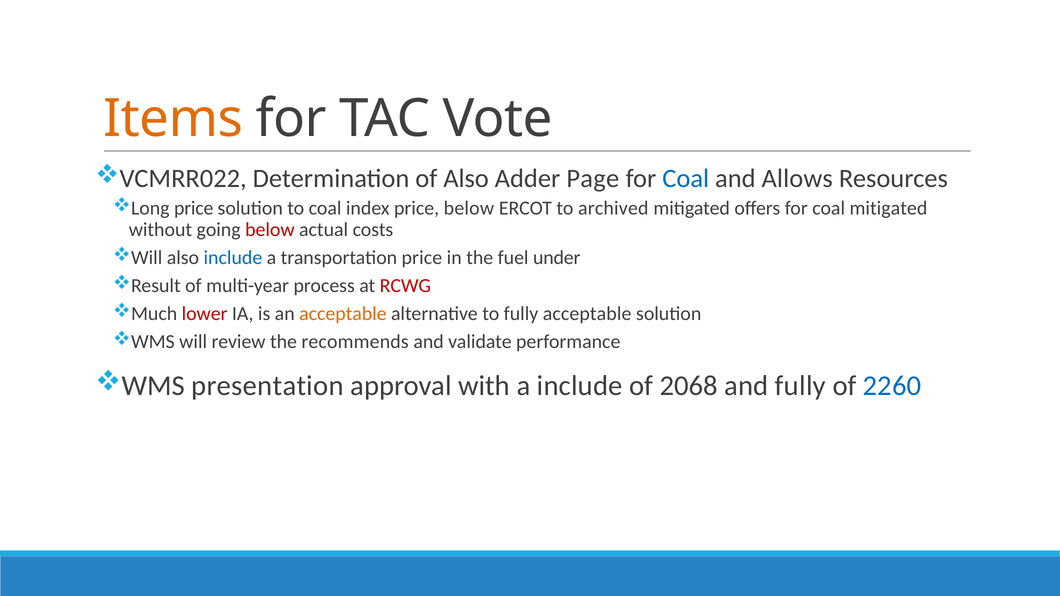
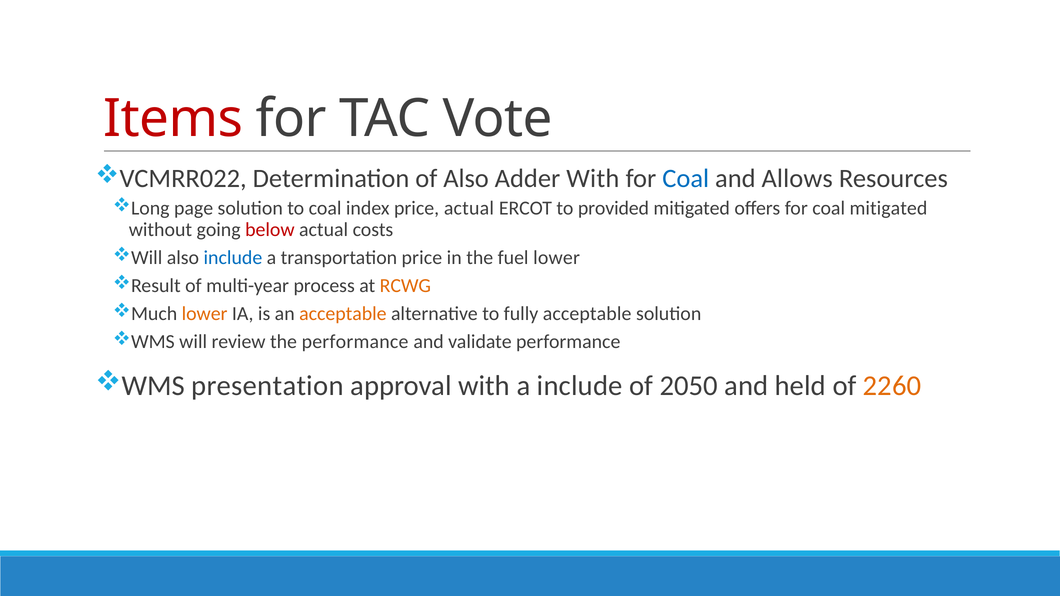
Items colour: orange -> red (173, 119)
Adder Page: Page -> With (593, 179)
price: price -> page (194, 208)
price below: below -> actual (469, 208)
archived: archived -> provided (613, 208)
fuel under: under -> lower (557, 258)
RCWG colour: red -> orange (405, 286)
lower colour: red -> orange (205, 314)
the recommends: recommends -> performance (355, 342)
2068: 2068 -> 2050 (689, 386)
and fully: fully -> held (800, 386)
2260 colour: blue -> orange (892, 386)
